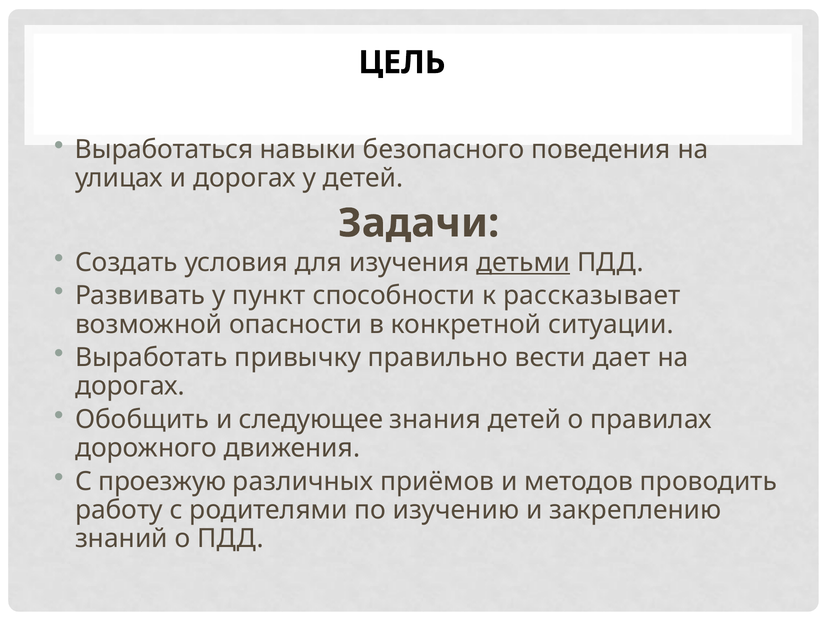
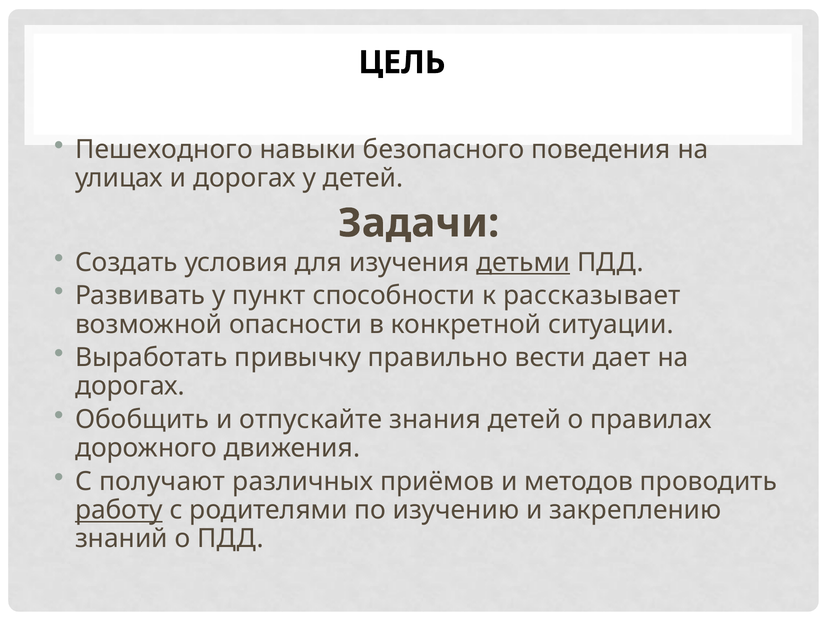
Выработаться: Выработаться -> Пешеходного (164, 150)
следующее: следующее -> отпускайте (311, 420)
проезжую: проезжую -> получают (162, 482)
работу underline: none -> present (119, 510)
